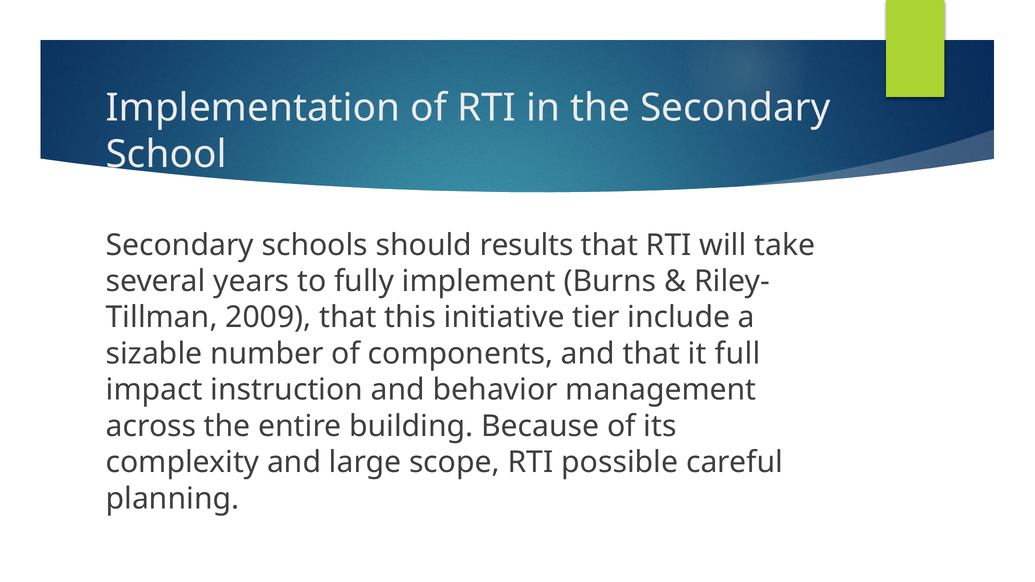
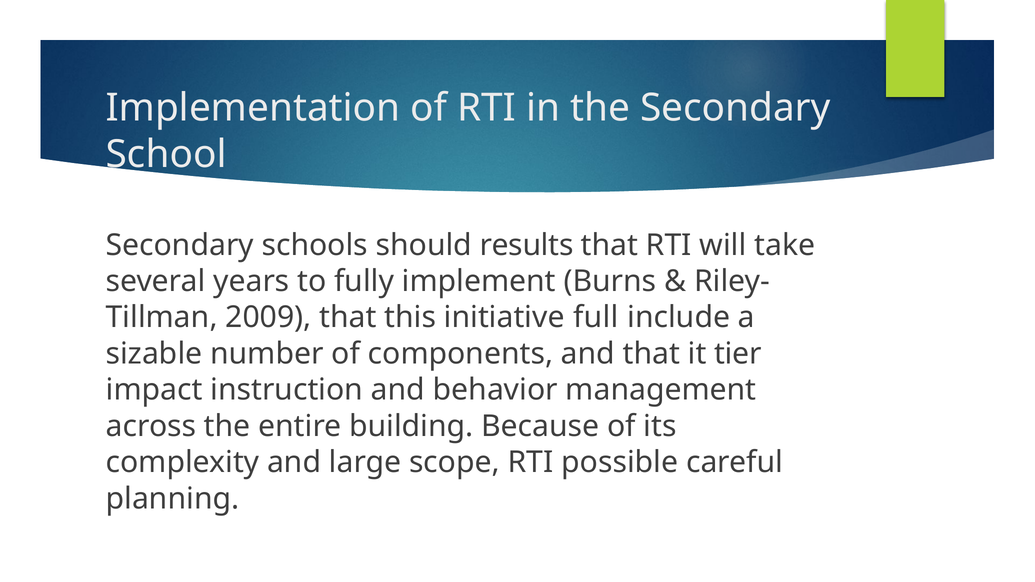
tier: tier -> full (596, 318)
full: full -> tier (738, 354)
